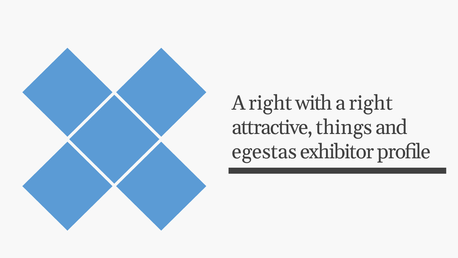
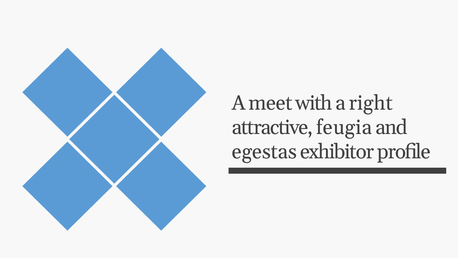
right: right -> meet (271, 103)
things: things -> feugia (344, 127)
